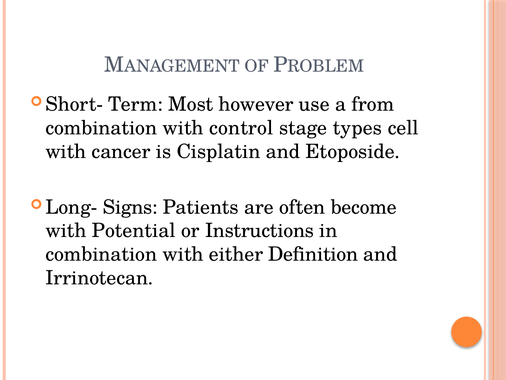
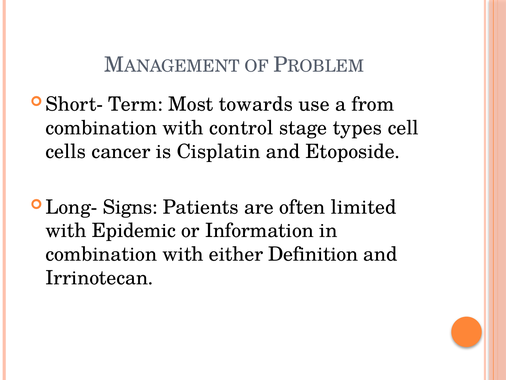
however: however -> towards (256, 104)
with: with -> cells (66, 151)
become: become -> limited (364, 207)
Potential: Potential -> Epidemic (134, 230)
Instructions: Instructions -> Information (259, 230)
